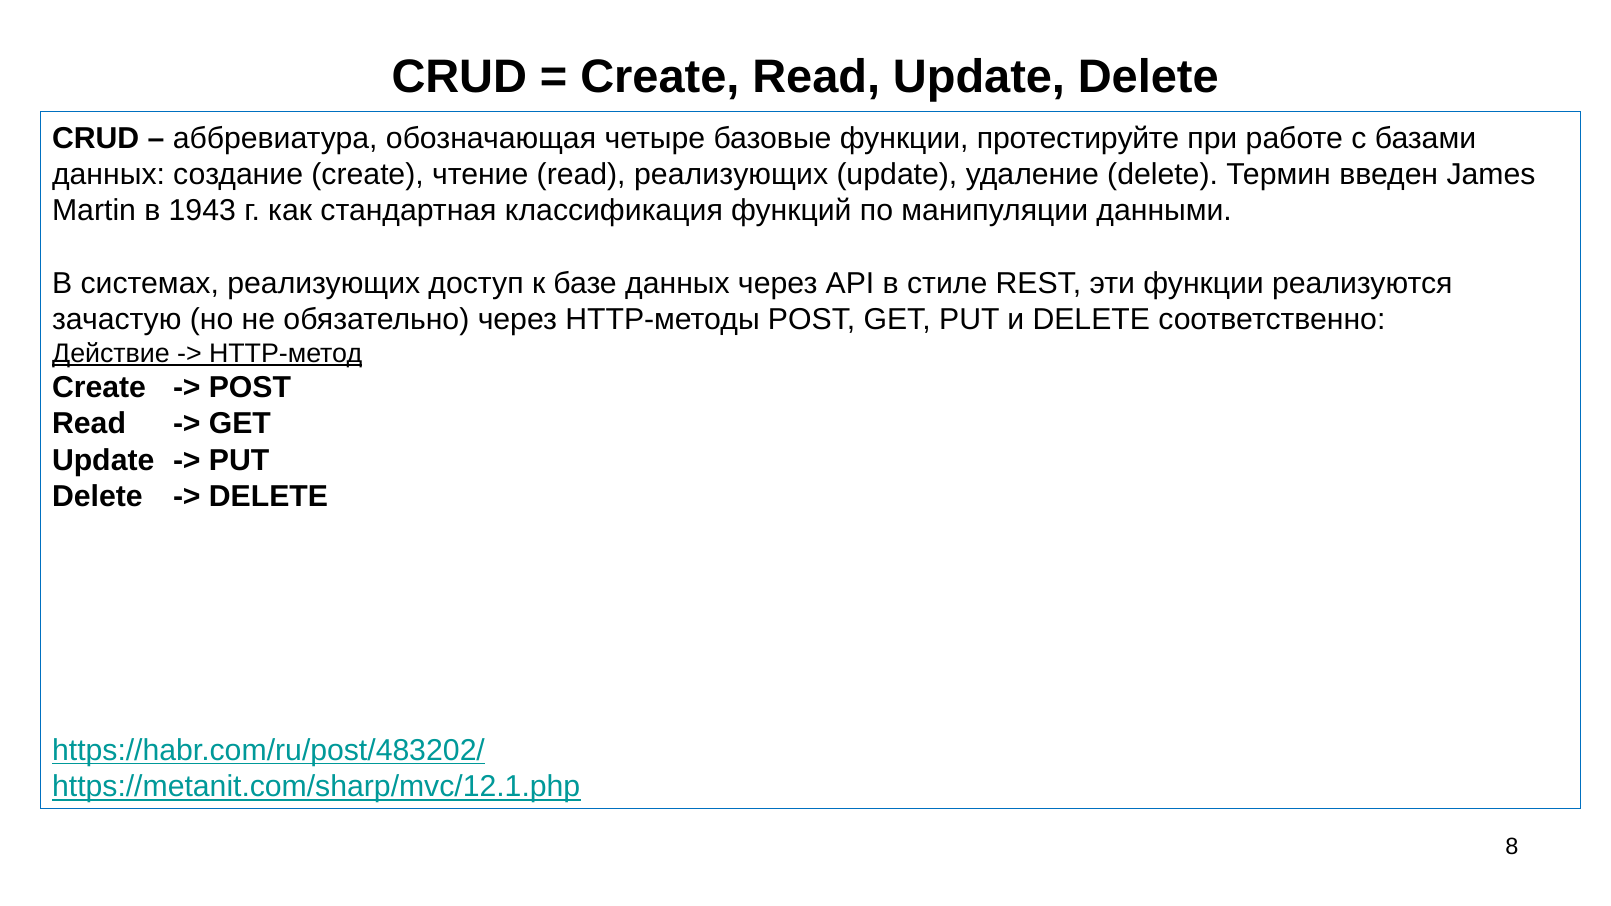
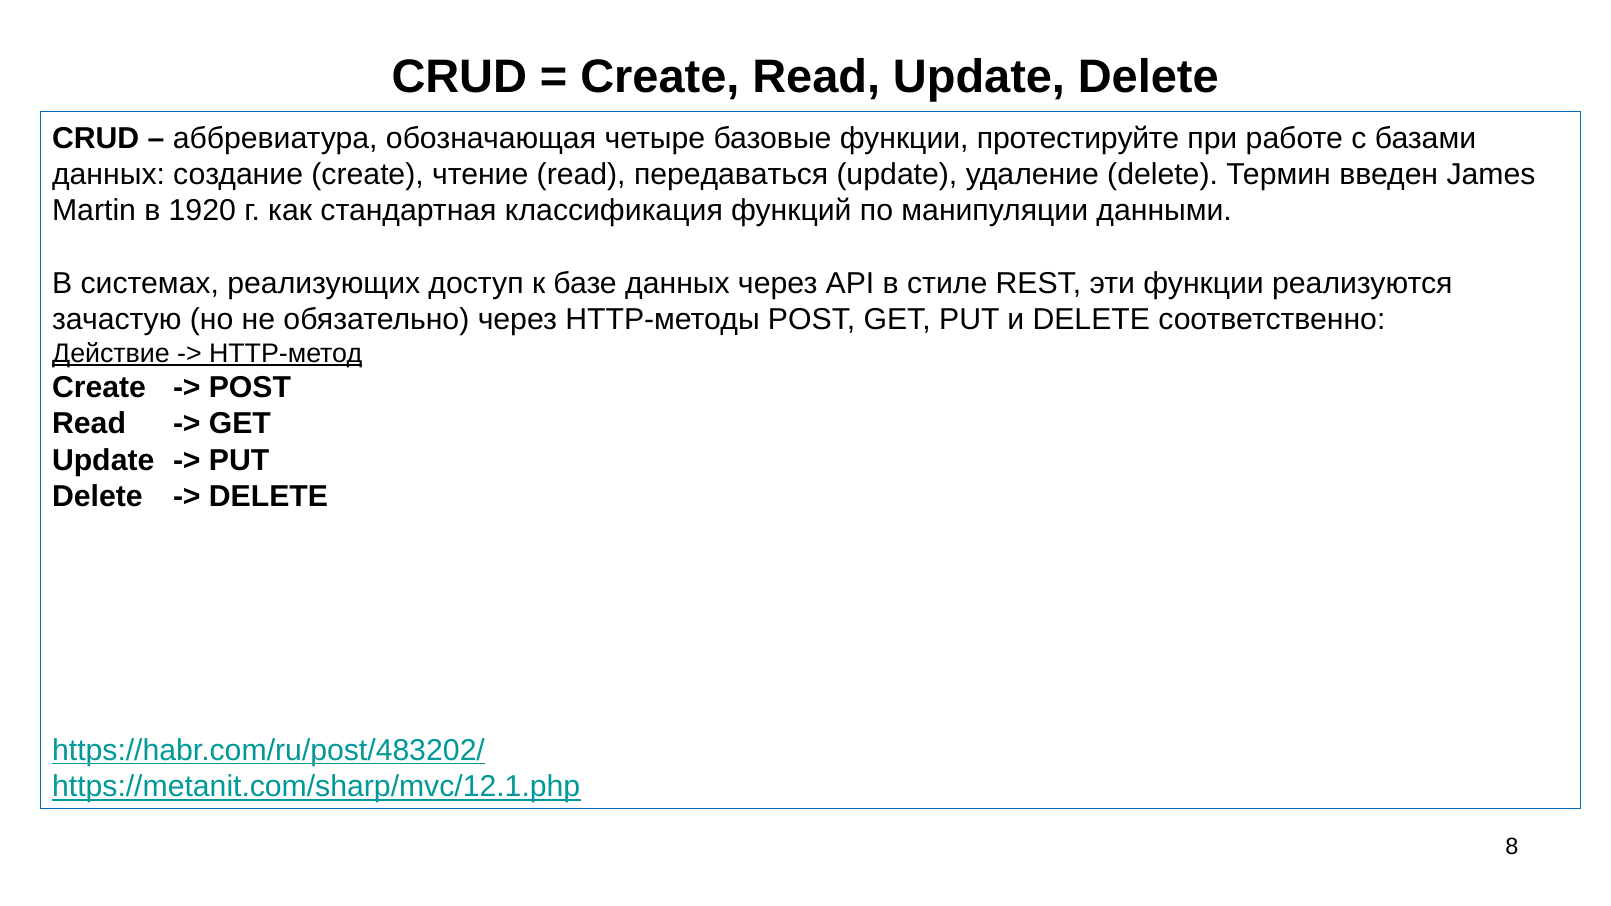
read реализующих: реализующих -> передаваться (731, 174)
1943: 1943 -> 1920 (202, 211)
